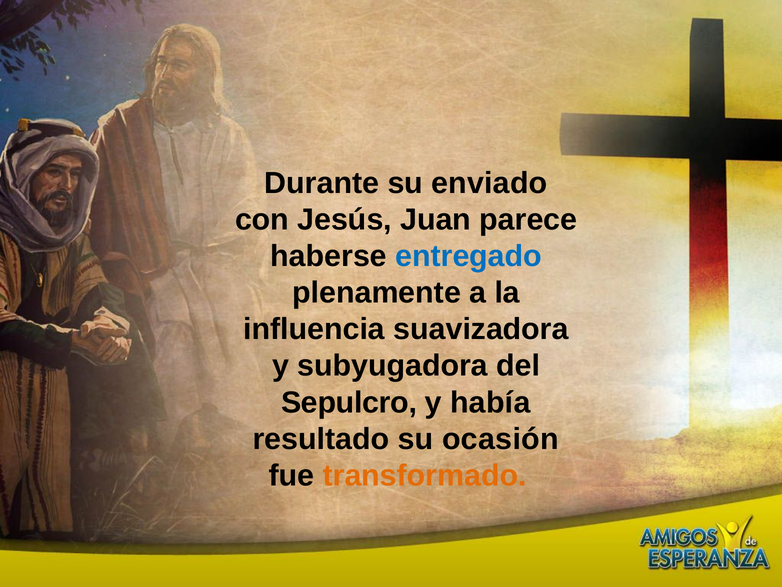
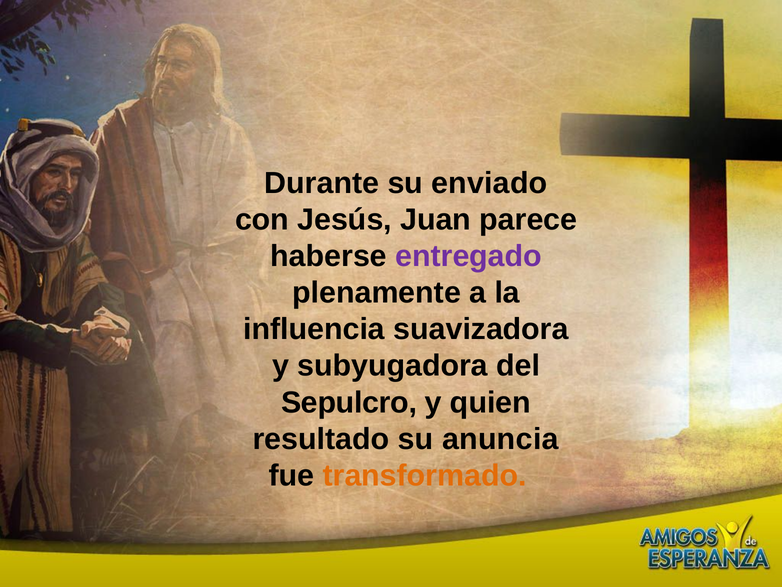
entregado colour: blue -> purple (469, 256)
había: había -> quien (490, 402)
ocasión: ocasión -> anuncia (500, 439)
